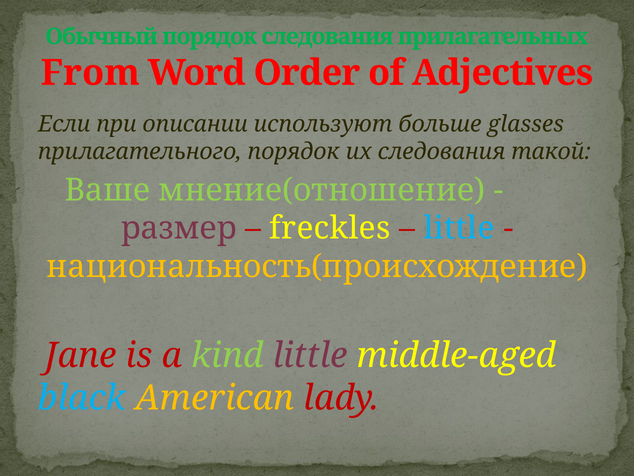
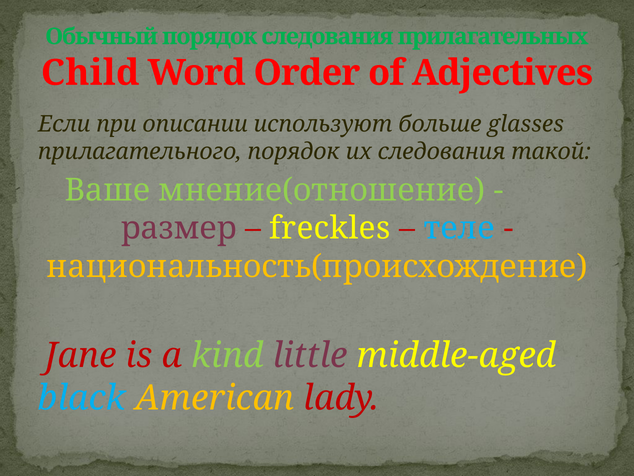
From: From -> Child (90, 73)
little: little -> теле (459, 228)
